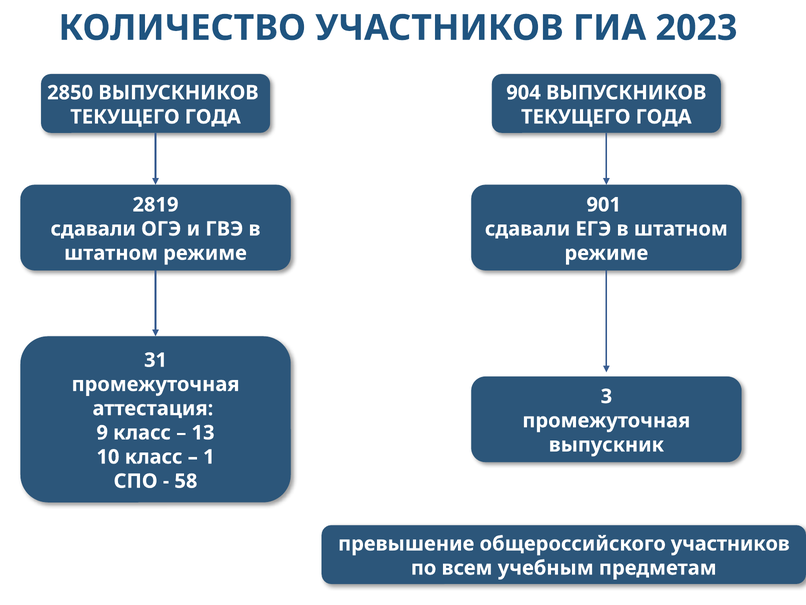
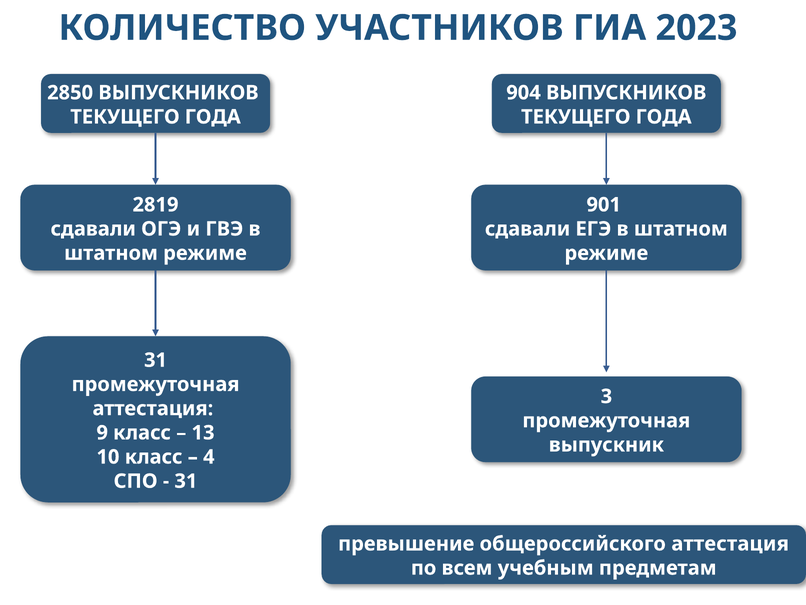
1: 1 -> 4 (209, 457)
58: 58 -> 31 (186, 481)
общероссийского участников: участников -> аттестация (730, 543)
